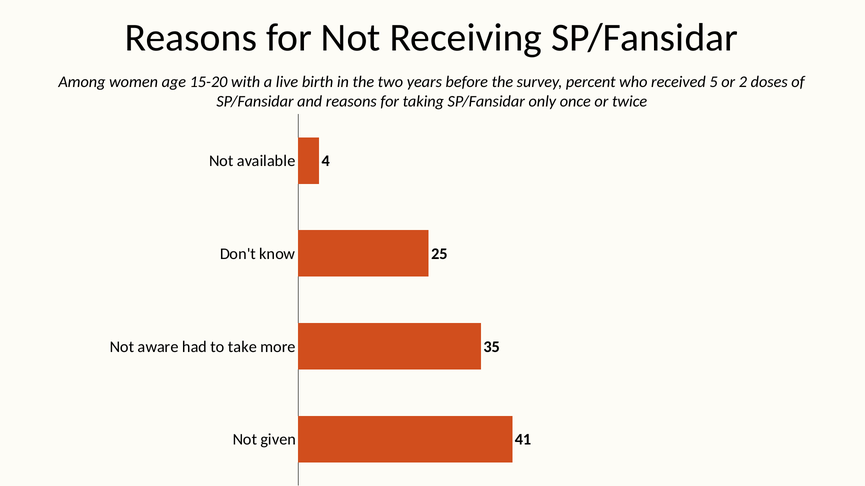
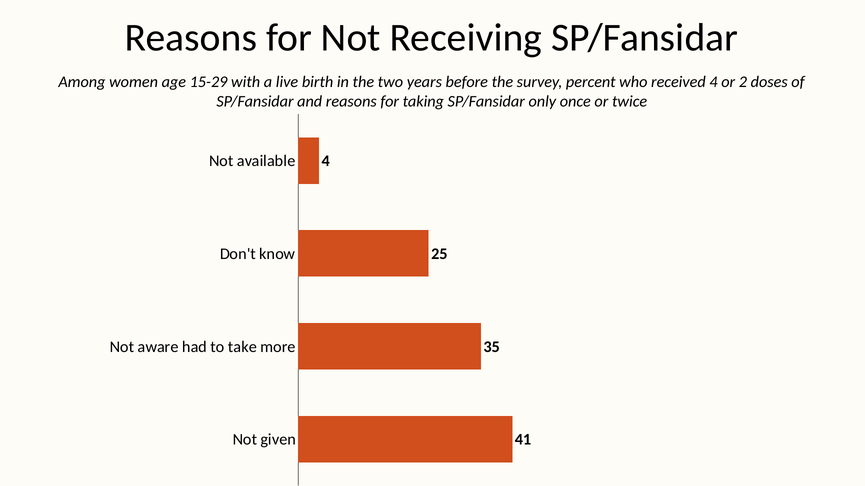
15-20: 15-20 -> 15-29 (209, 82)
received 5: 5 -> 4 (714, 82)
